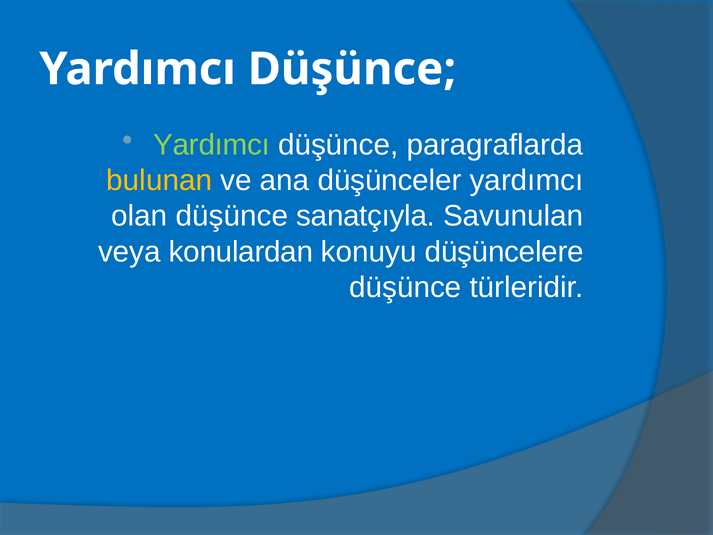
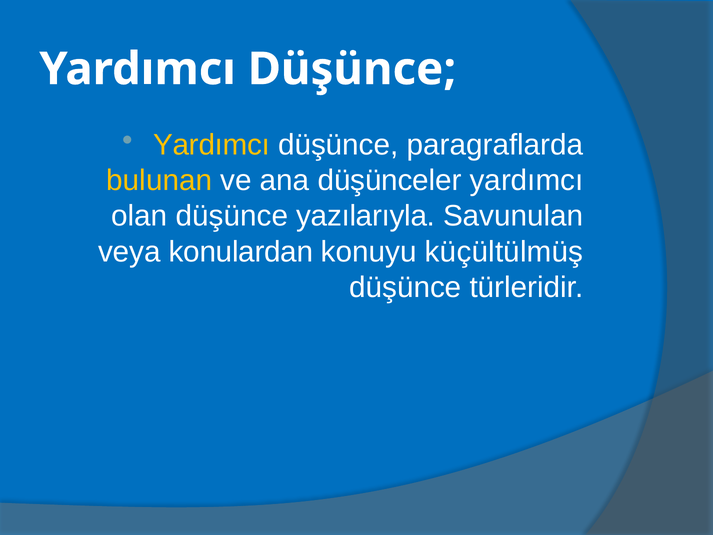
Yardımcı colour: light green -> yellow (212, 145)
sanatçıyla: sanatçıyla -> yazılarıyla (366, 216)
düşüncelere: düşüncelere -> küçültülmüş (504, 252)
